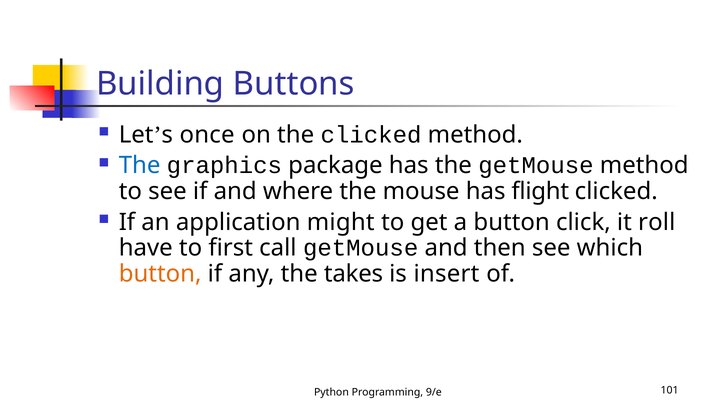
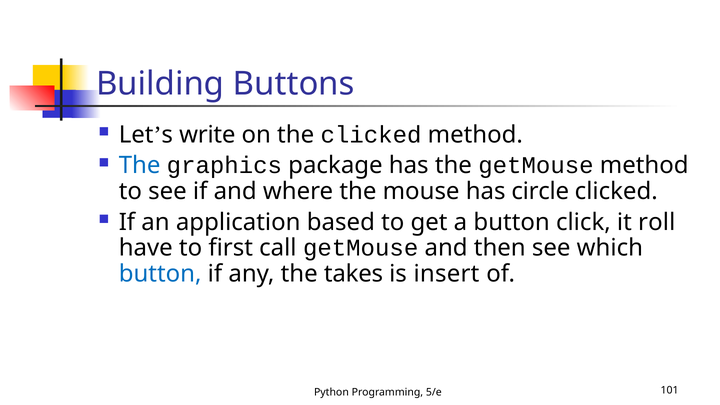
once: once -> write (207, 135)
flight: flight -> circle (540, 191)
might: might -> based (341, 222)
button colour: orange -> blue (160, 274)
9/e: 9/e -> 5/e (434, 392)
